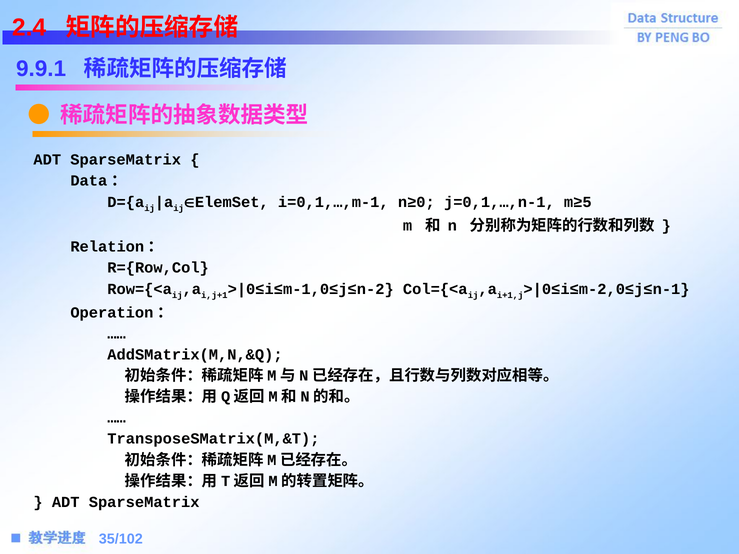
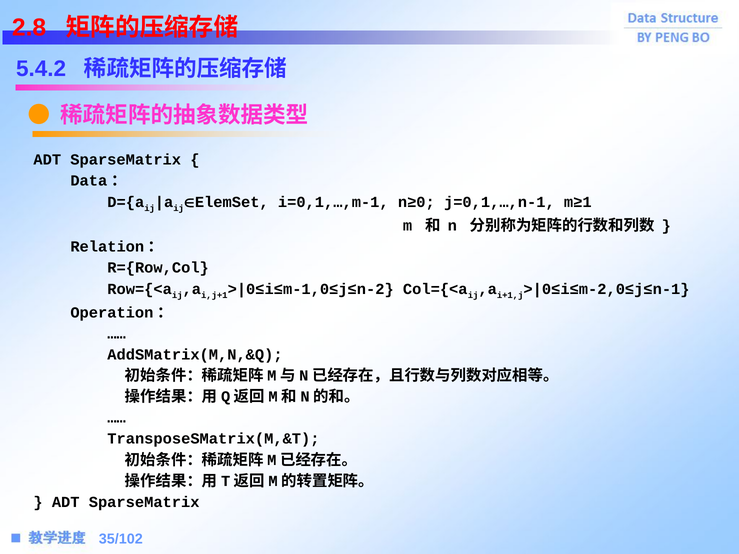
2.4: 2.4 -> 2.8 (29, 28)
9.9.1: 9.9.1 -> 5.4.2 (41, 69)
m≥5: m≥5 -> m≥1 (578, 202)
